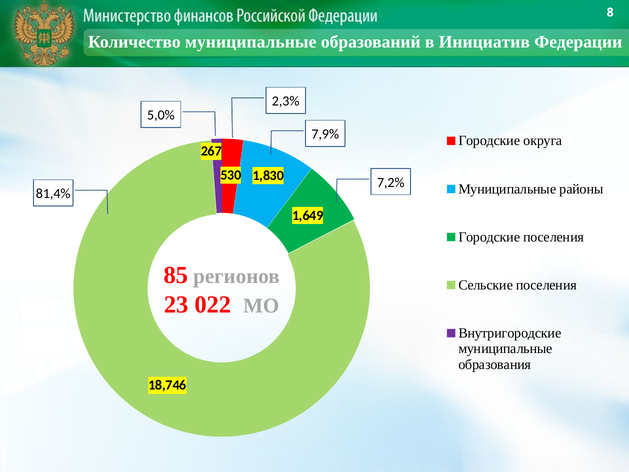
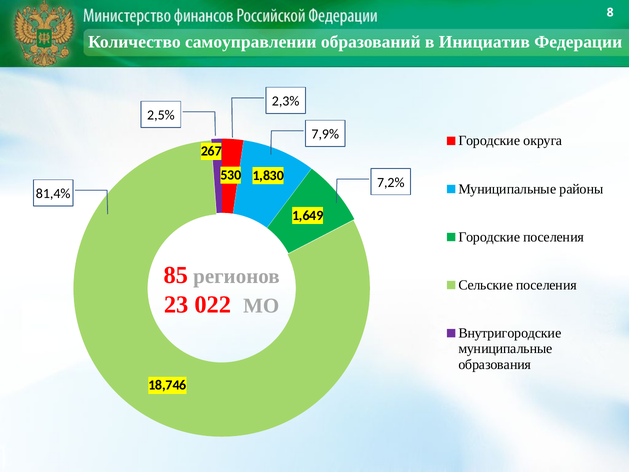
Количество муниципальные: муниципальные -> самоуправлении (251, 42)
5,0%: 5,0% -> 2,5% (161, 115)
